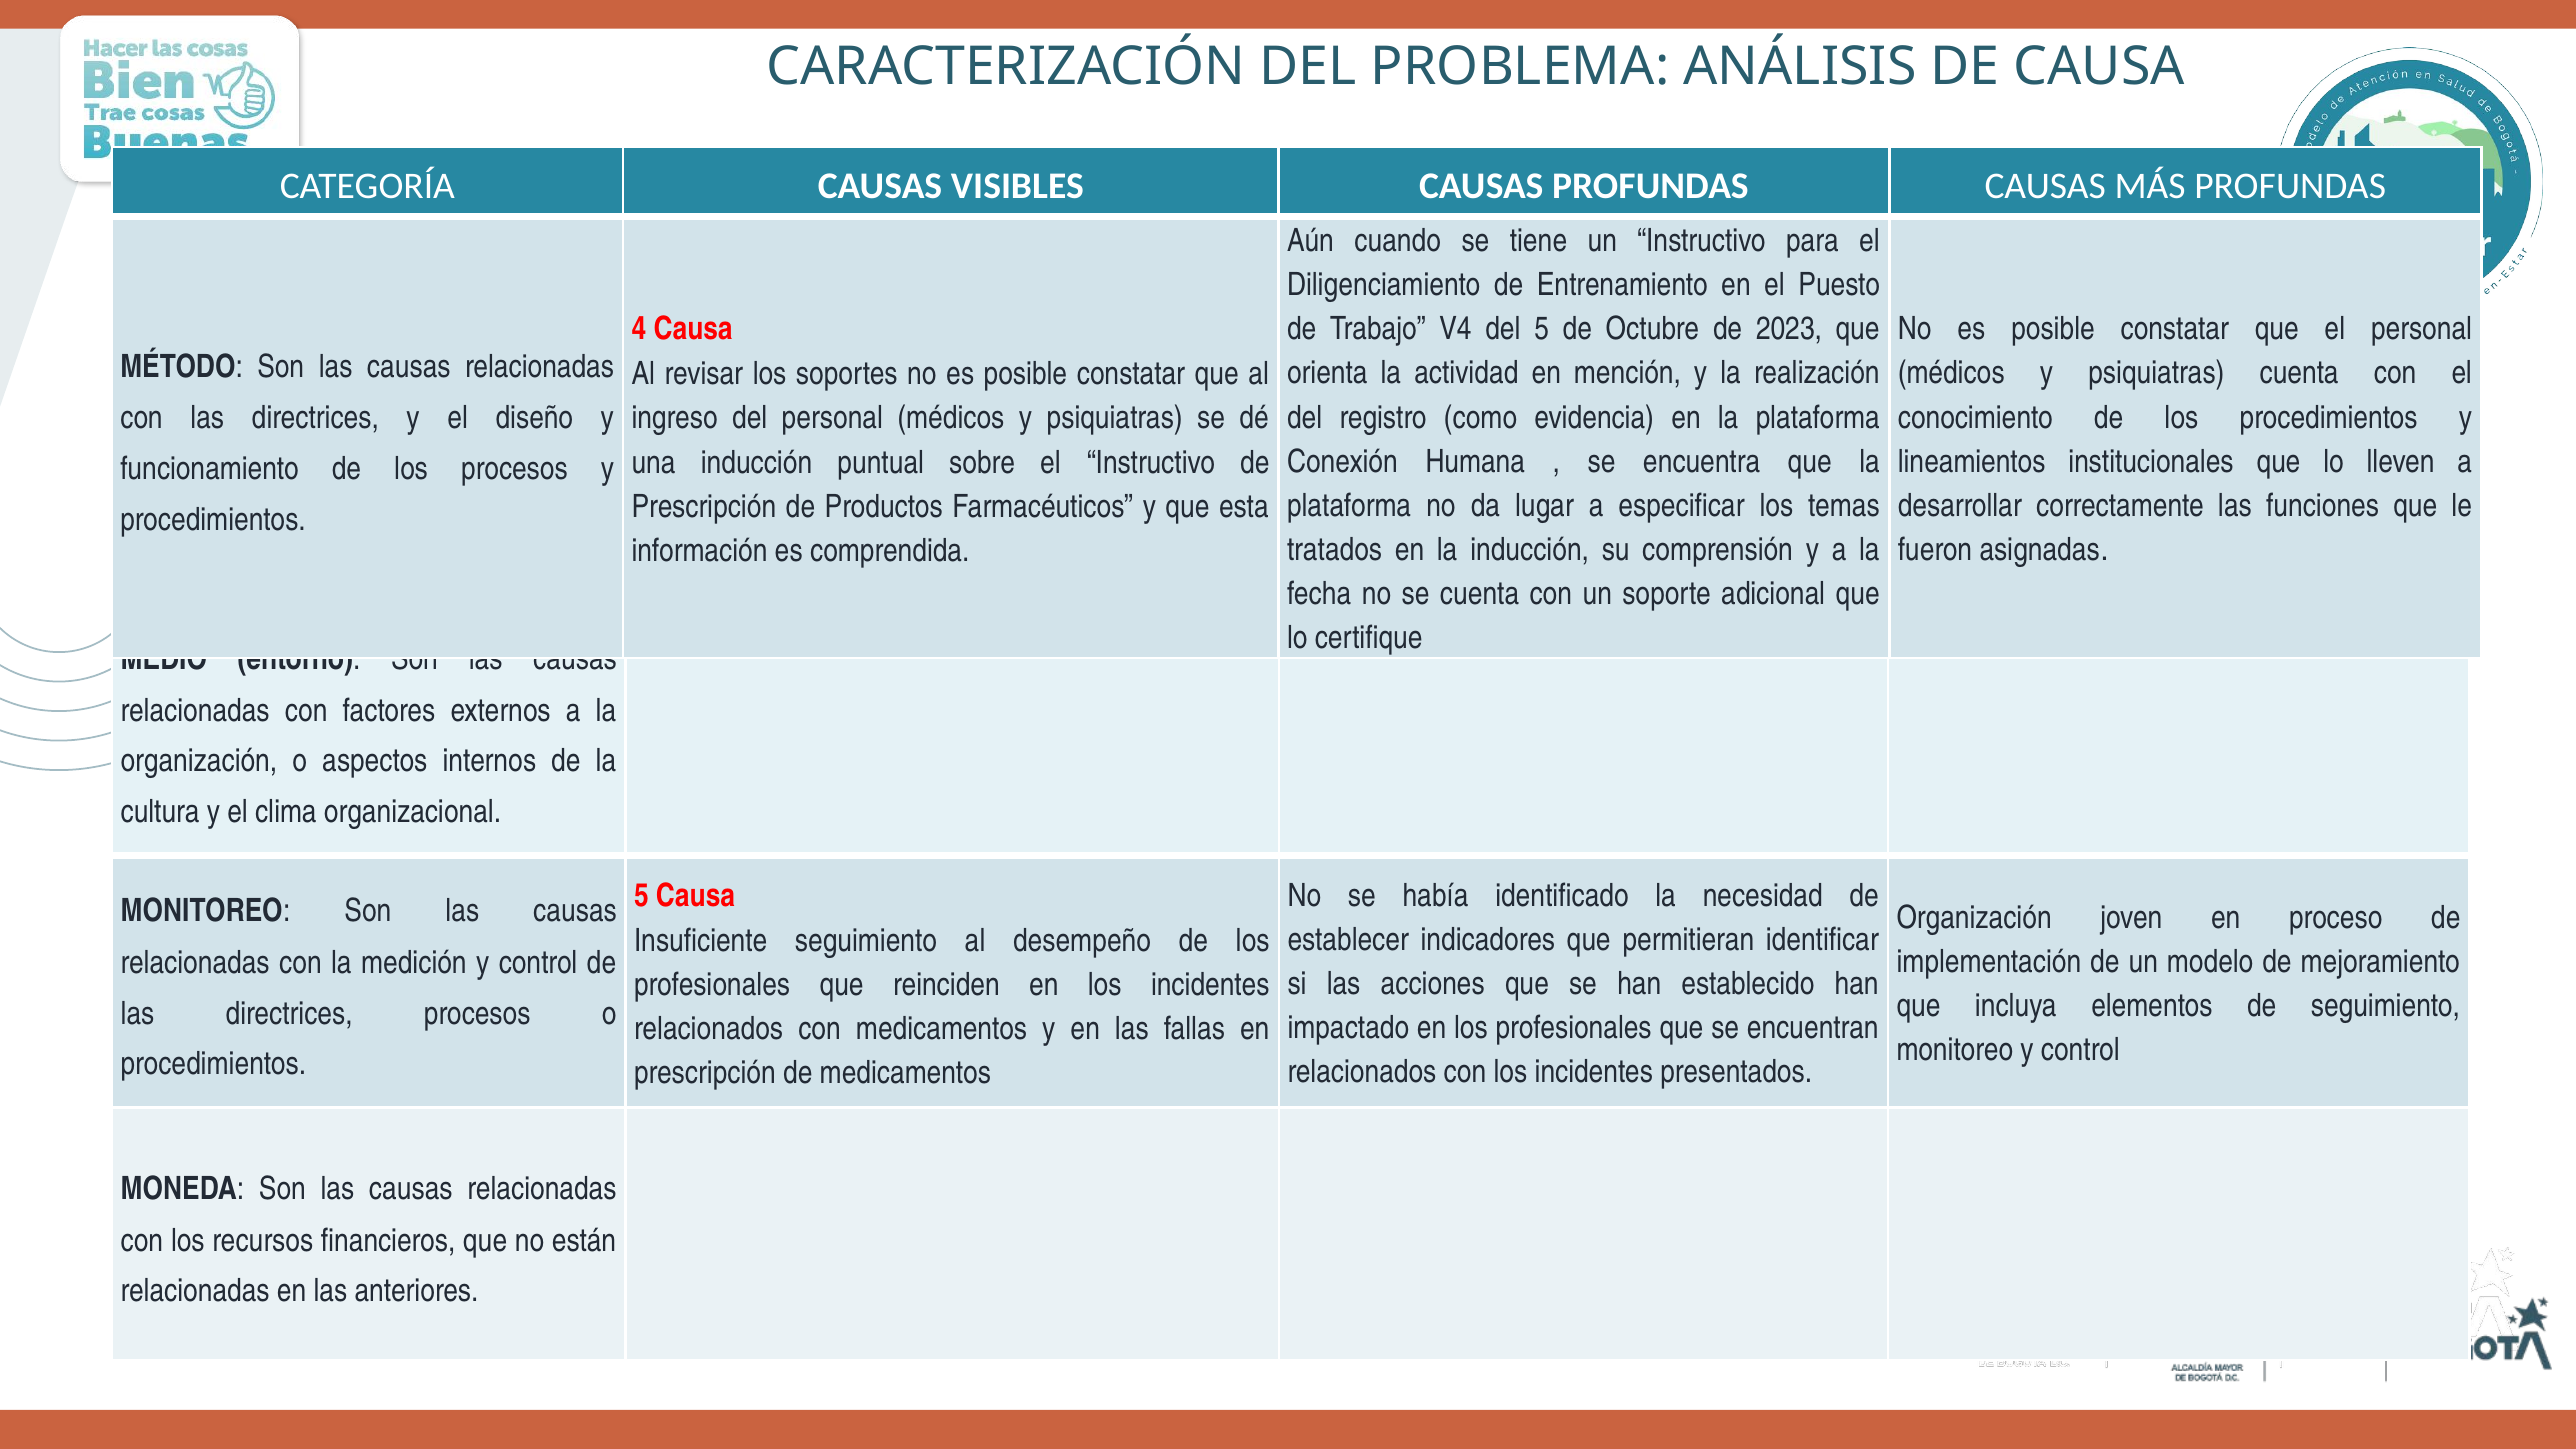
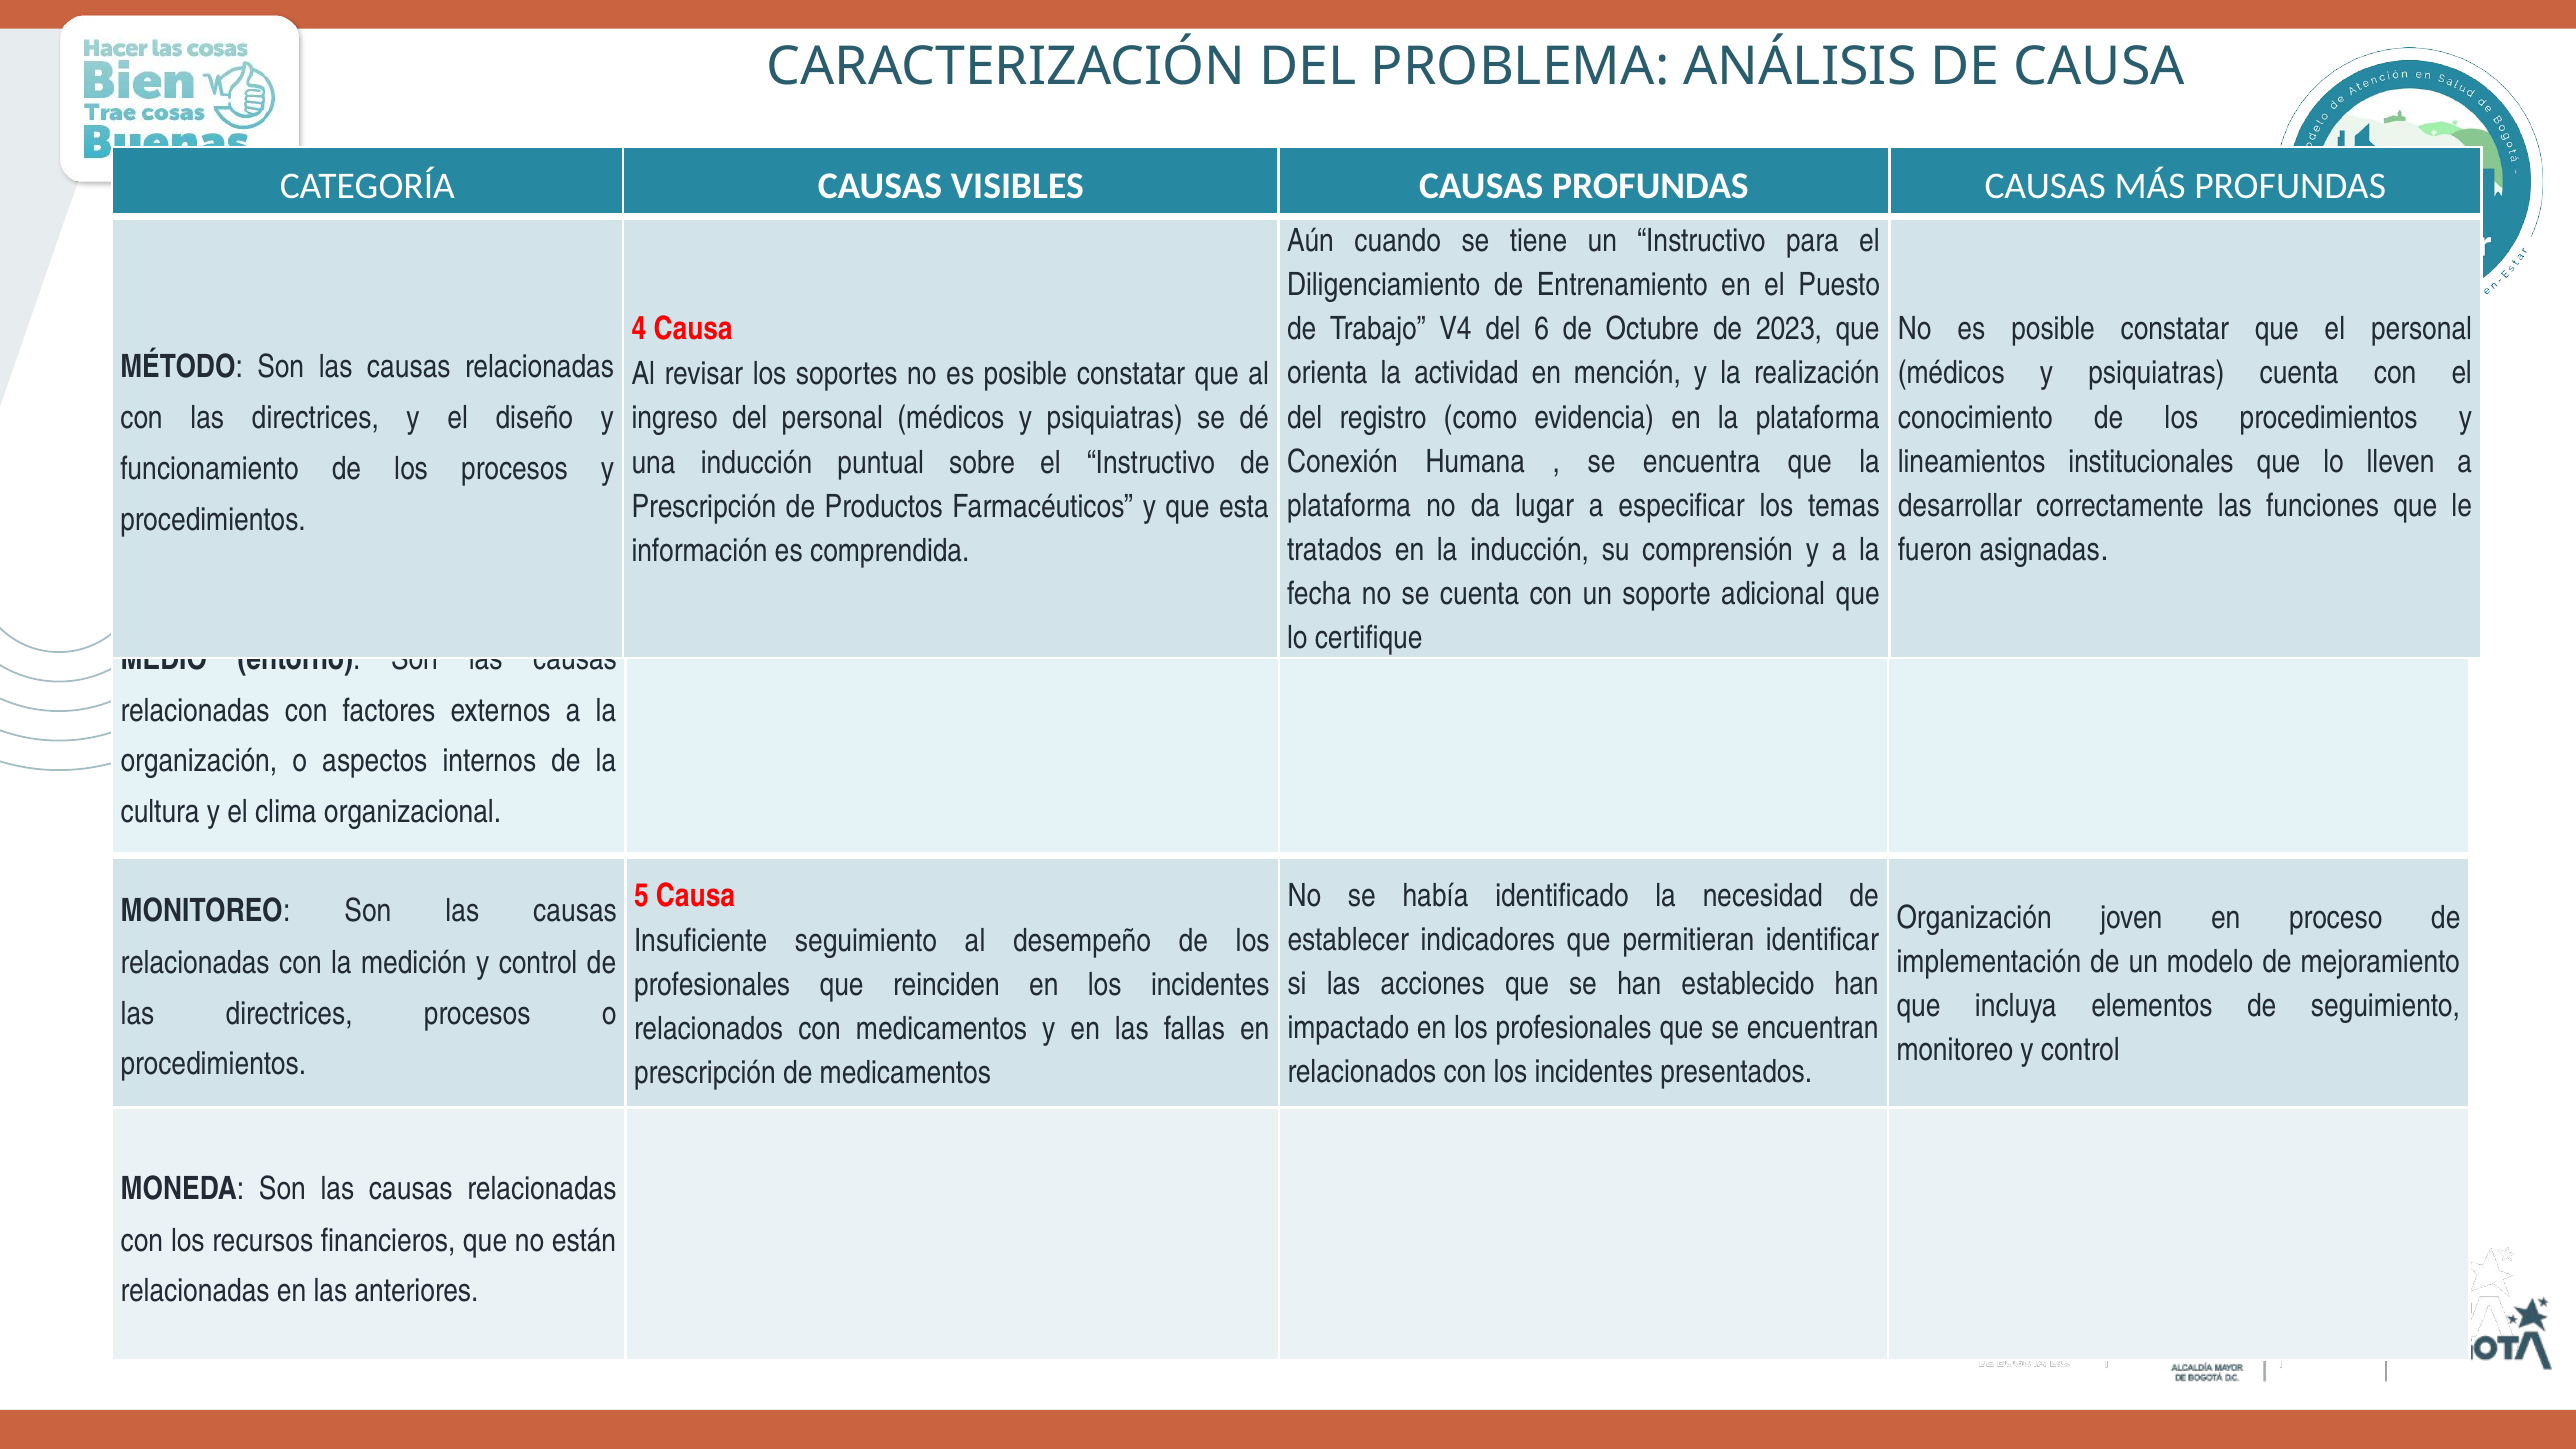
del 5: 5 -> 6 (1542, 329)
